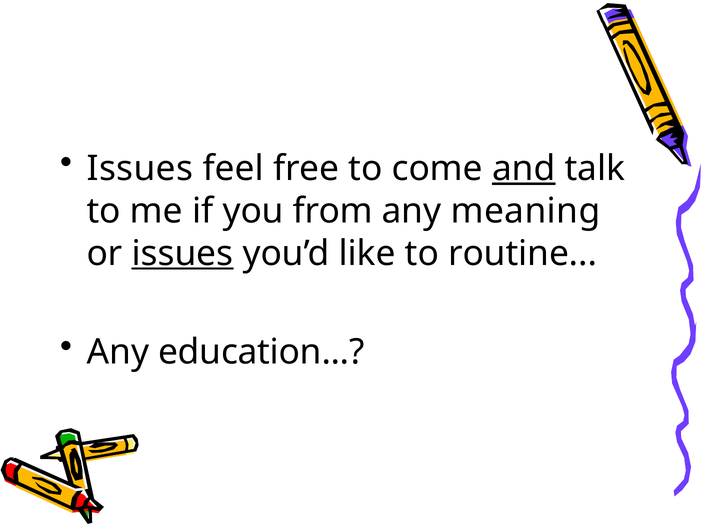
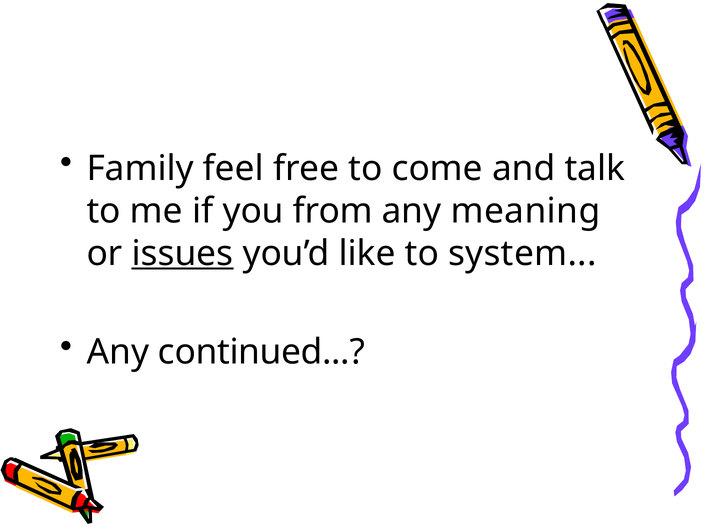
Issues: Issues -> Family (140, 169)
and underline: present -> none (524, 169)
routine: routine -> system (522, 253)
education: education -> continued (261, 352)
